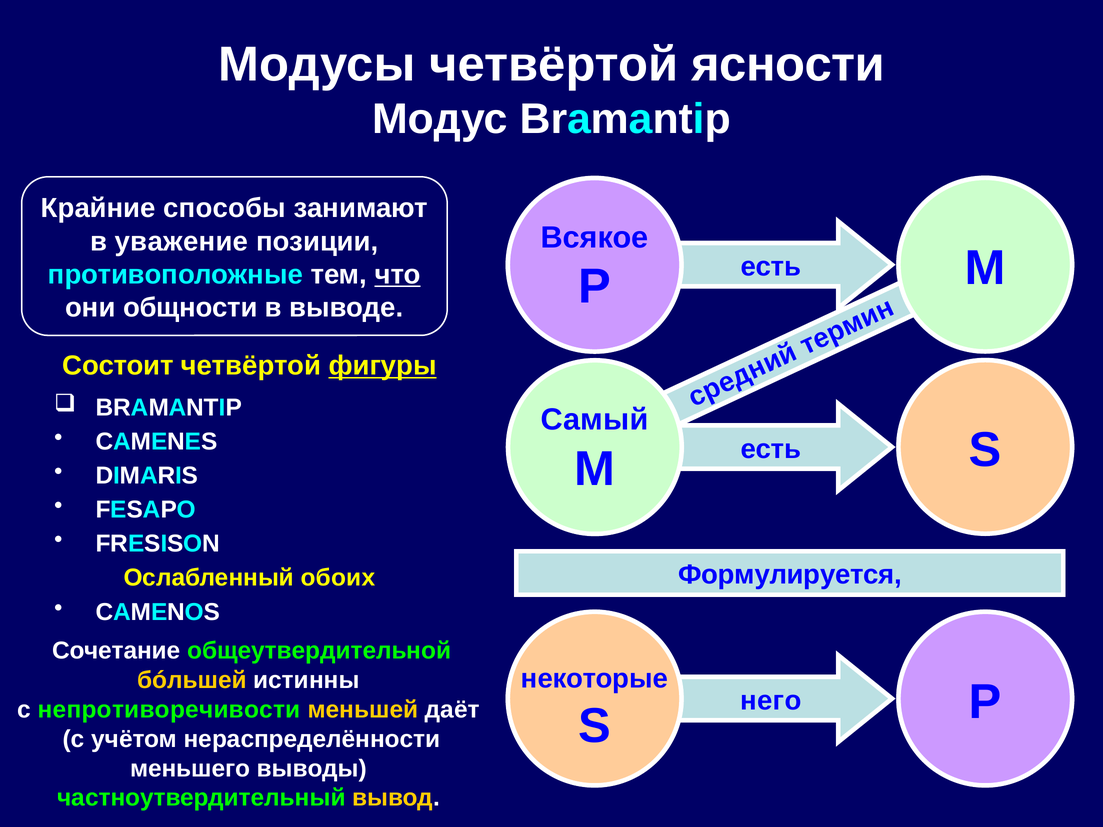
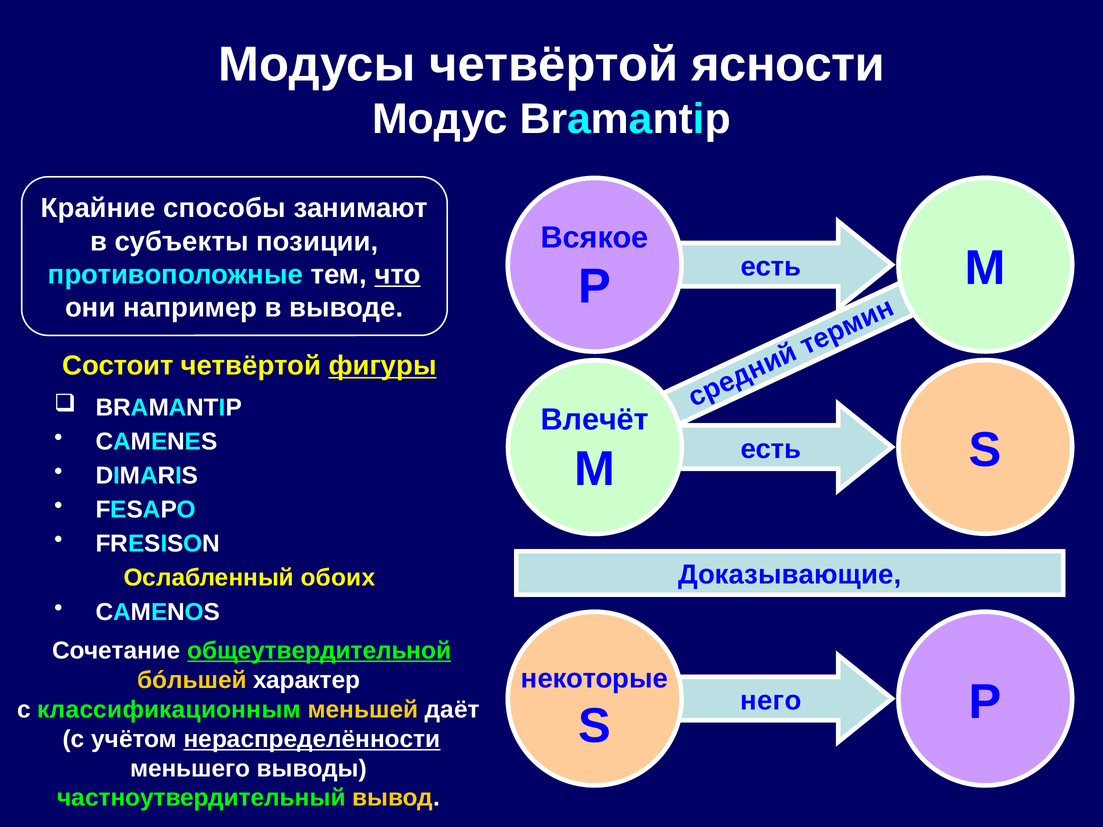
уважение: уважение -> субъекты (182, 242)
общности: общности -> например (190, 308)
Самый: Самый -> Влечёт (595, 420)
Формулируется: Формулируется -> Доказывающие (790, 575)
общеутвердительной underline: none -> present (319, 651)
истинны: истинны -> характер (307, 680)
непротиворечивости: непротиворечивости -> классификационным (169, 710)
нераспределённости underline: none -> present (312, 739)
